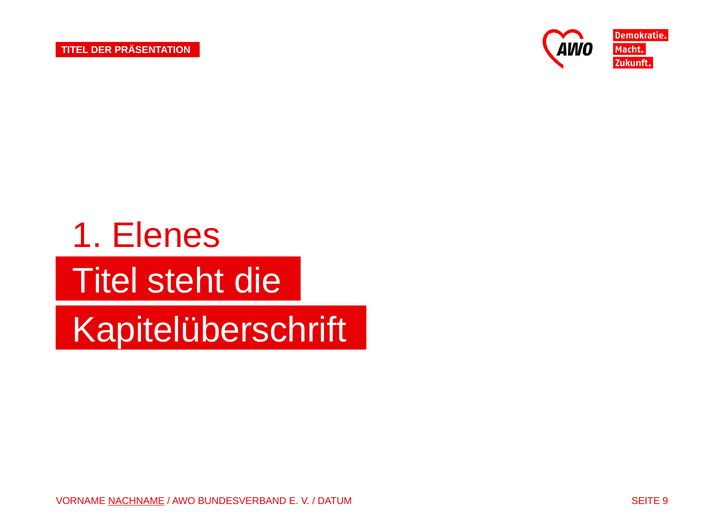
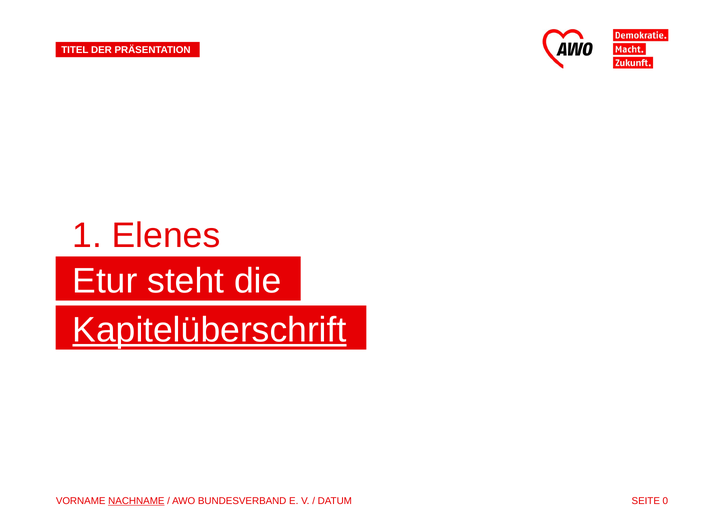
Titel: Titel -> Etur (105, 281)
Kapitelüberschrift underline: none -> present (209, 330)
9: 9 -> 0 (665, 502)
